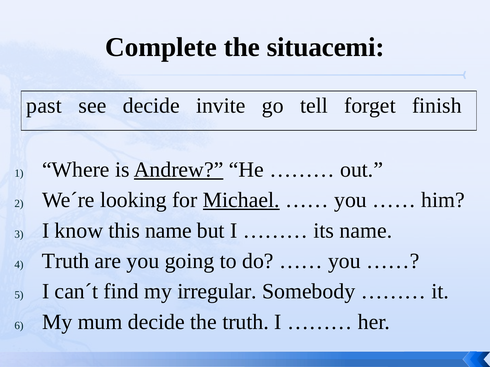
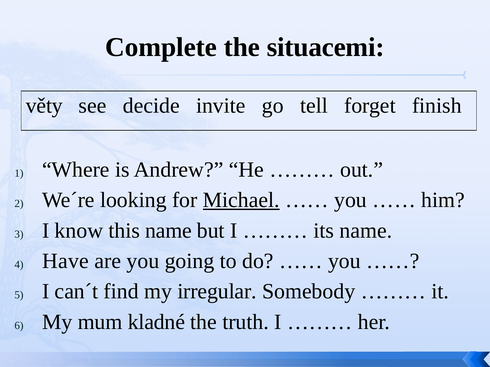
past: past -> věty (44, 106)
Andrew underline: present -> none (179, 170)
Truth: Truth -> Have (65, 261)
mum decide: decide -> kladné (156, 322)
